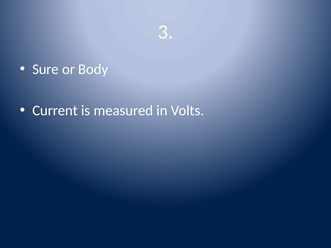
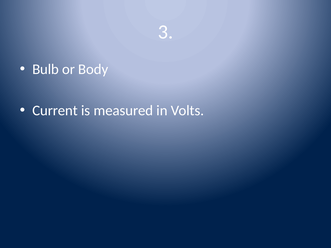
Sure: Sure -> Bulb (46, 69)
